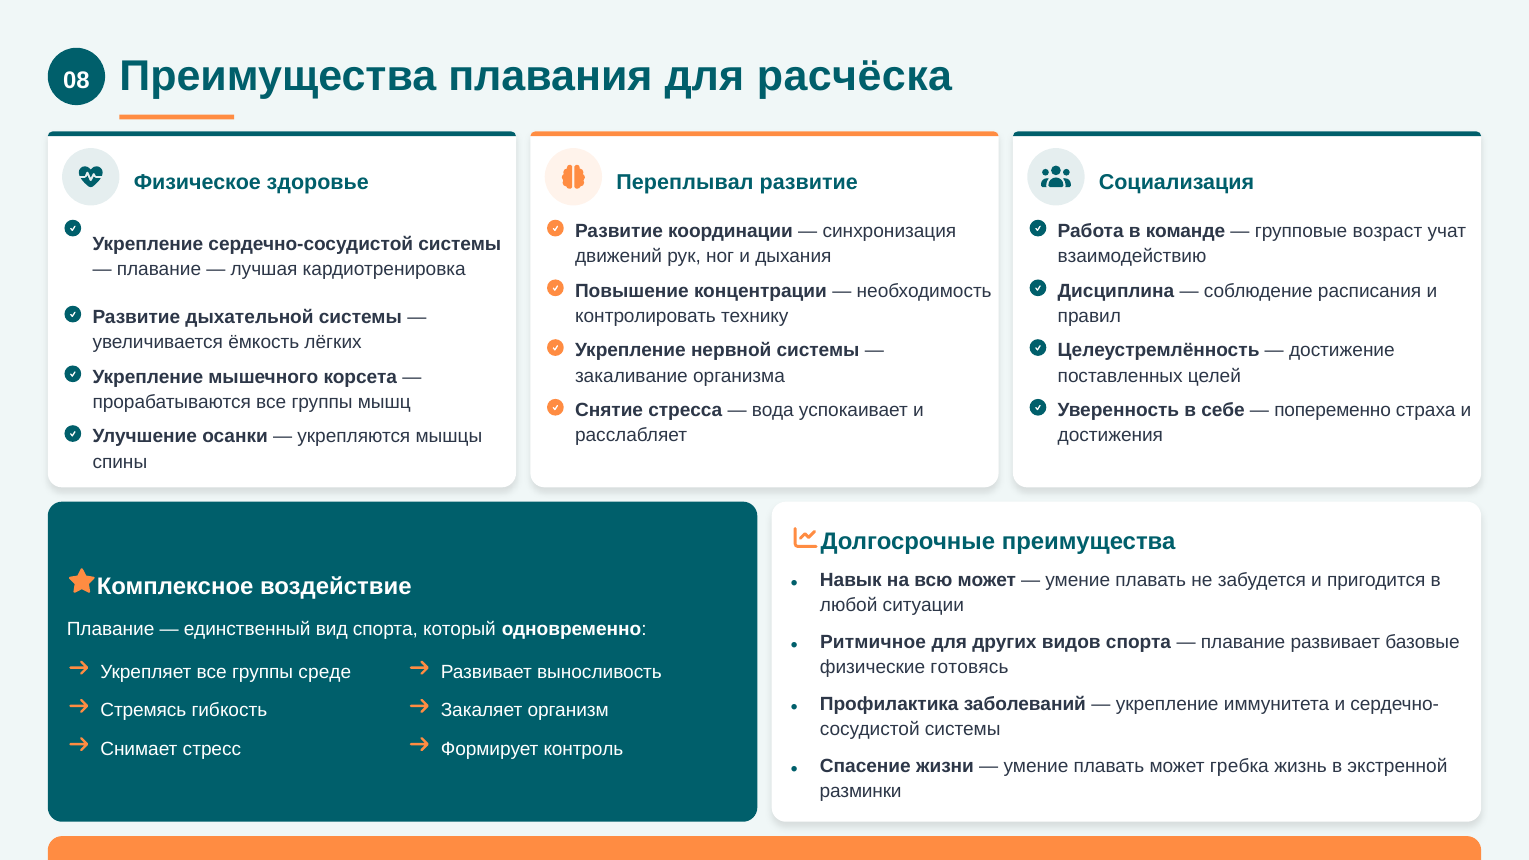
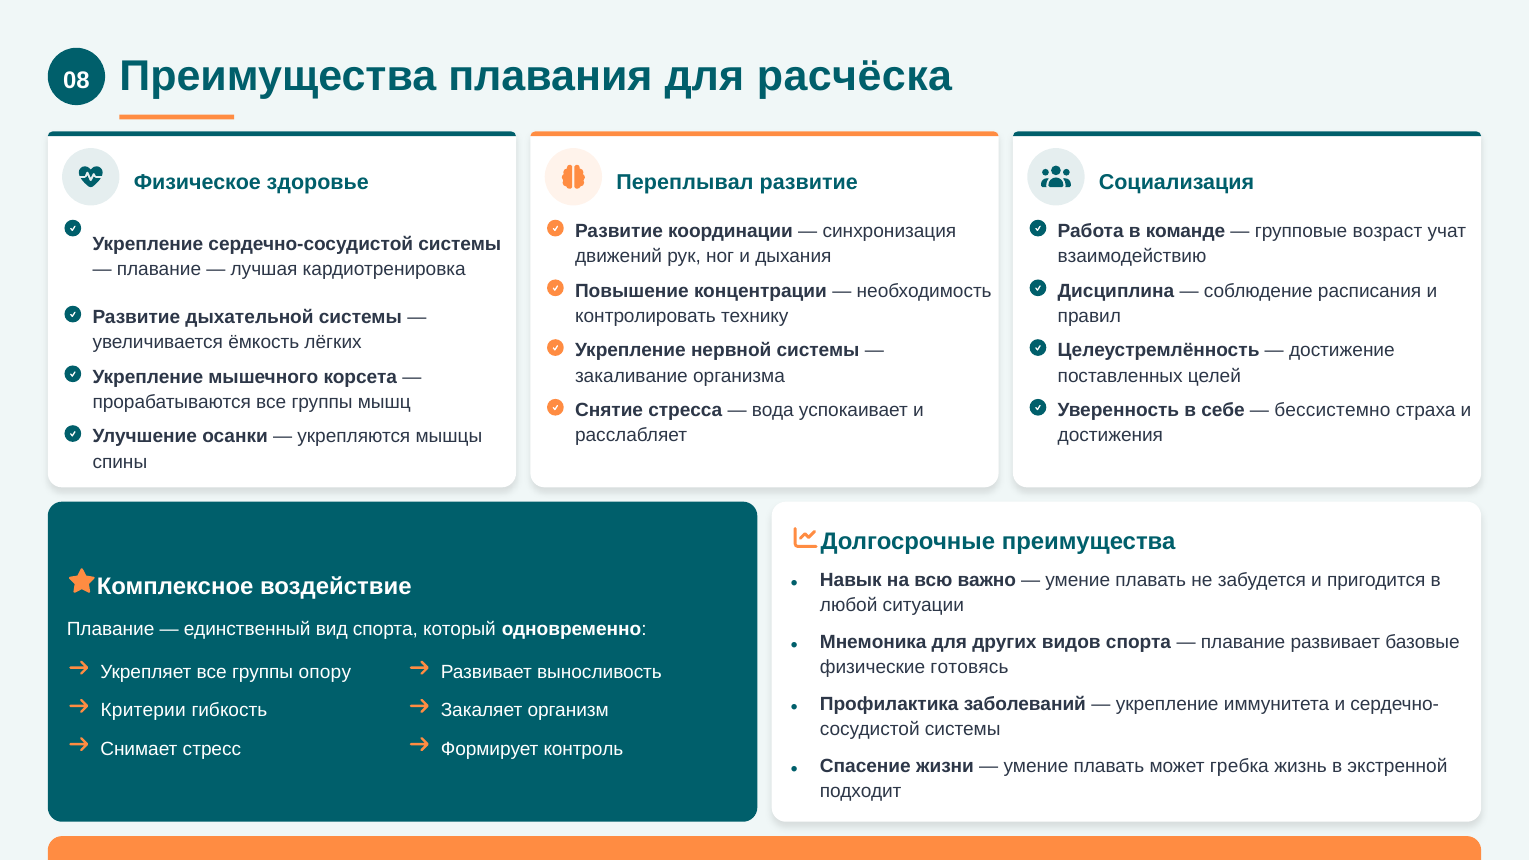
попеременно: попеременно -> бессистемно (1332, 410)
всю может: может -> важно (987, 580)
Ритмичное: Ритмичное -> Мнемоника (873, 642)
среде: среде -> опору (325, 672)
Стремясь: Стремясь -> Критерии (143, 711)
разминки: разминки -> подходит (861, 791)
